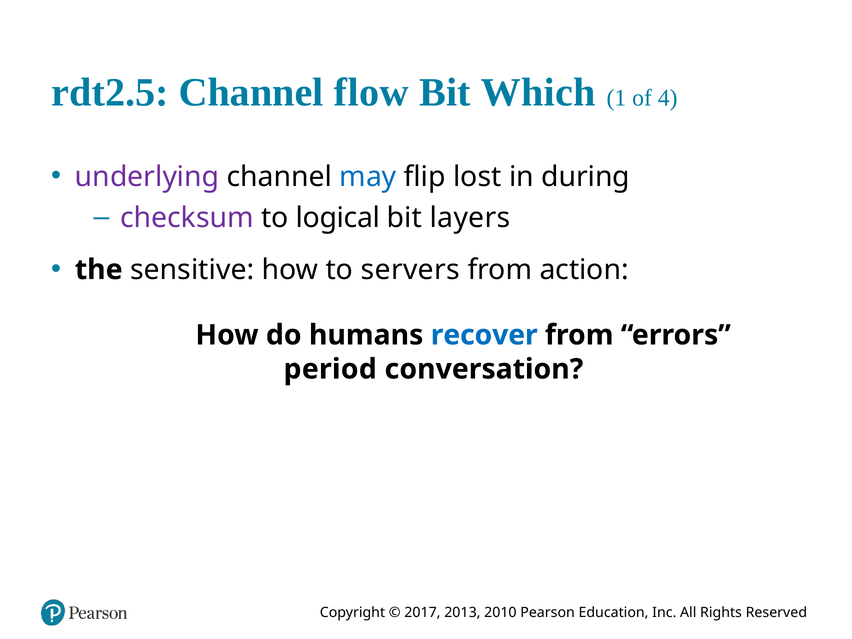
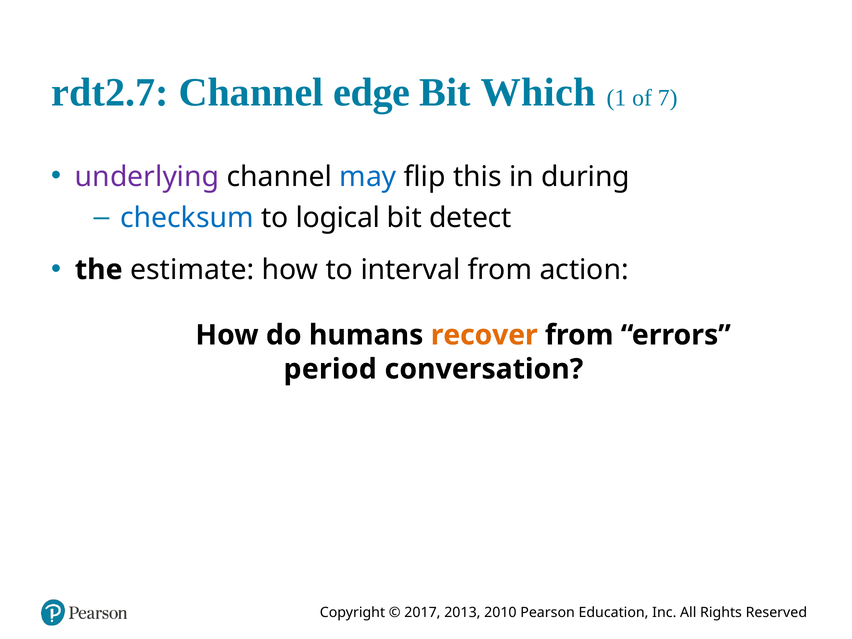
t2.5: t2.5 -> t2.7 (130, 92)
flow: flow -> edge (372, 92)
4: 4 -> 7 (668, 98)
lost: lost -> this (477, 177)
checksum colour: purple -> blue (187, 218)
layers: layers -> detect (470, 218)
sensitive: sensitive -> estimate (192, 270)
servers: servers -> interval (410, 270)
recover colour: blue -> orange (484, 335)
